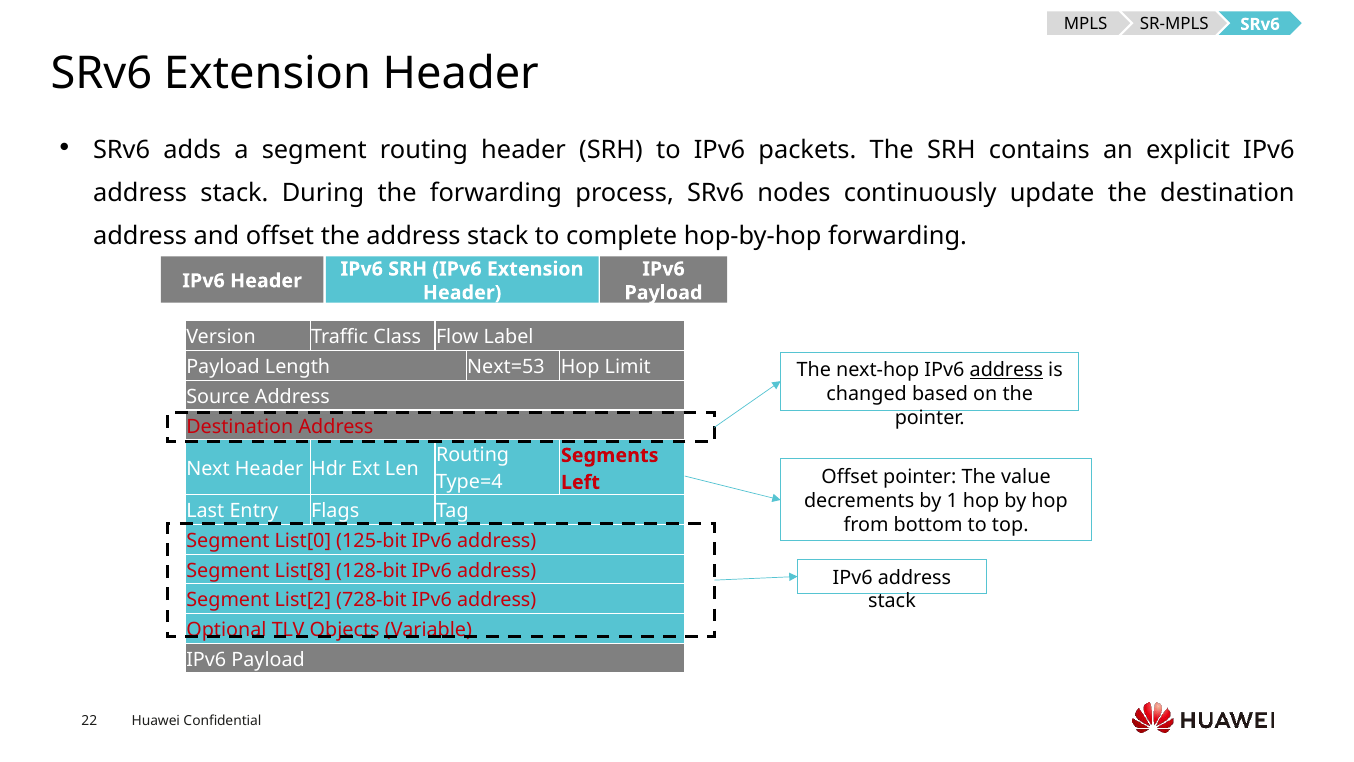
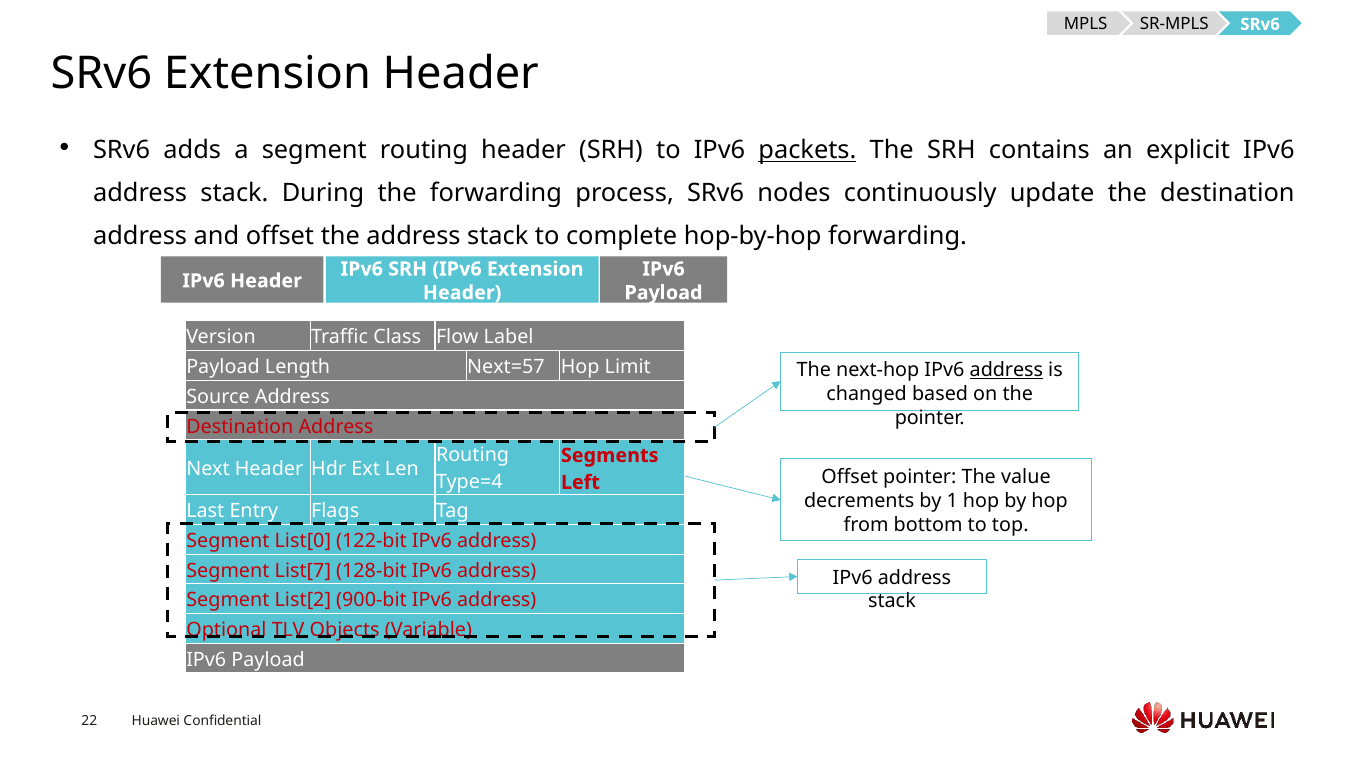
packets underline: none -> present (807, 151)
Next=53: Next=53 -> Next=57 (506, 367)
125-bit: 125-bit -> 122-bit (372, 541)
List[8: List[8 -> List[7 (303, 570)
728-bit: 728-bit -> 900-bit (372, 600)
